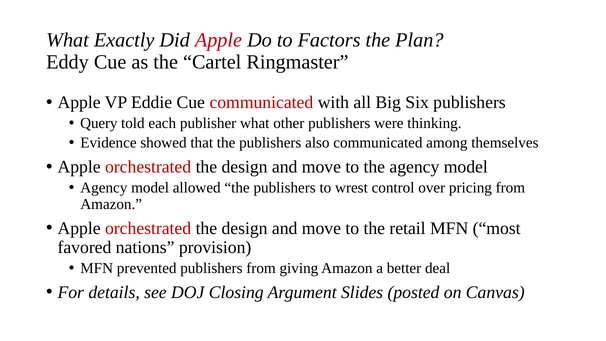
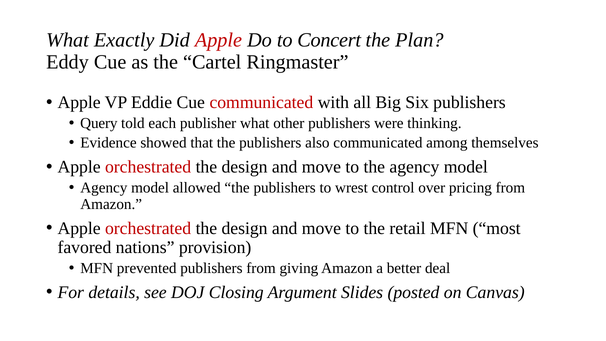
Factors: Factors -> Concert (329, 40)
